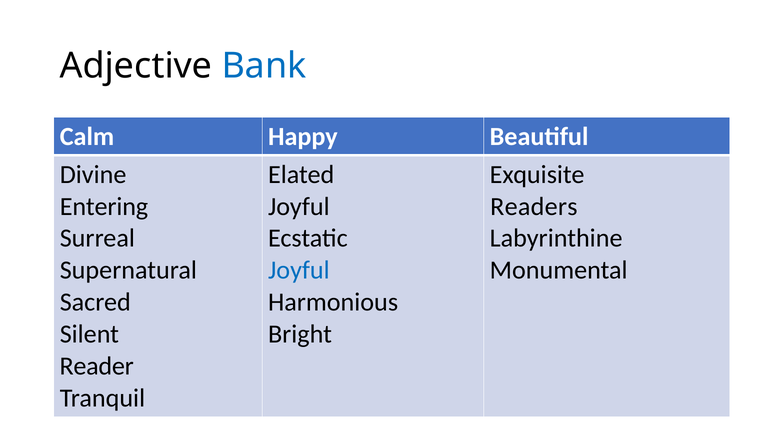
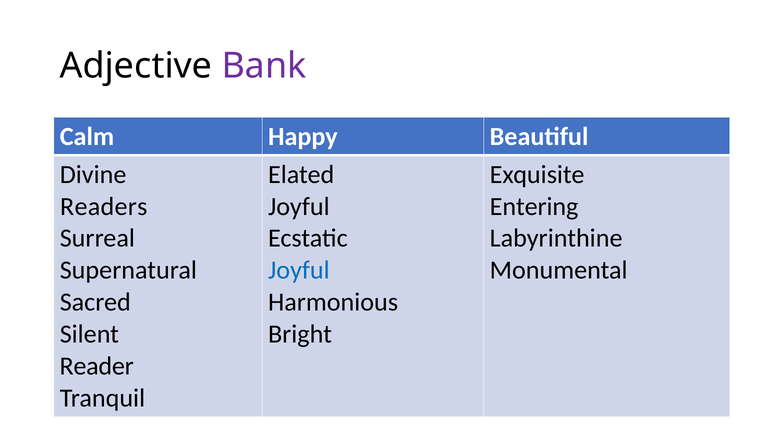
Bank colour: blue -> purple (264, 66)
Entering: Entering -> Readers (104, 206)
Readers: Readers -> Entering (534, 206)
